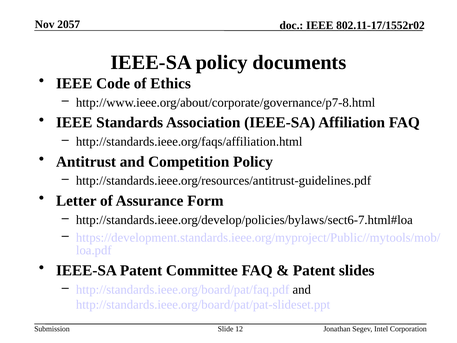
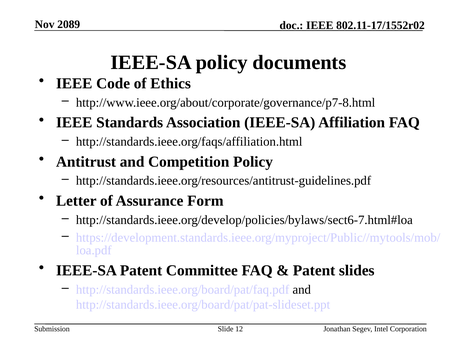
2057: 2057 -> 2089 (69, 24)
